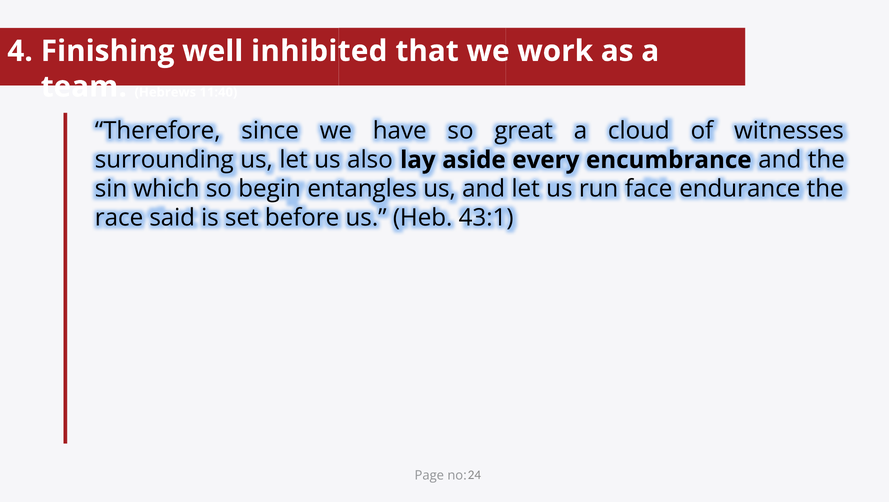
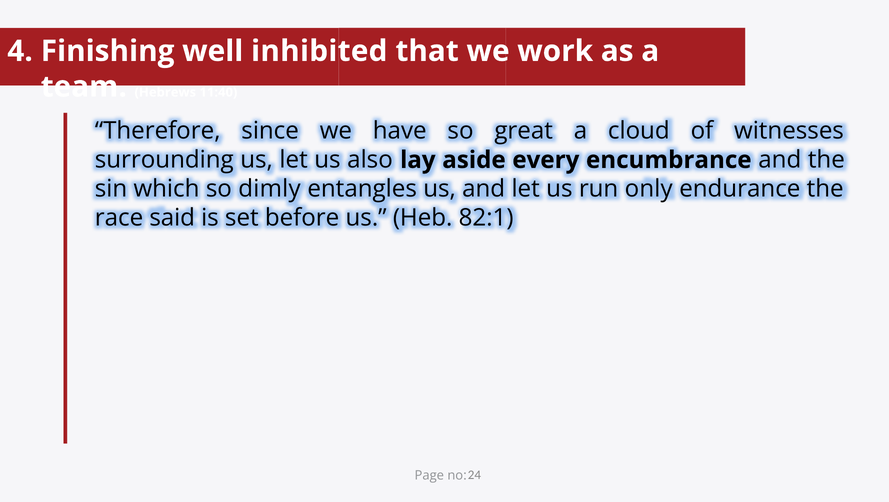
begin: begin -> dimly (269, 189)
face: face -> only (649, 189)
43:1: 43:1 -> 82:1 (486, 218)
